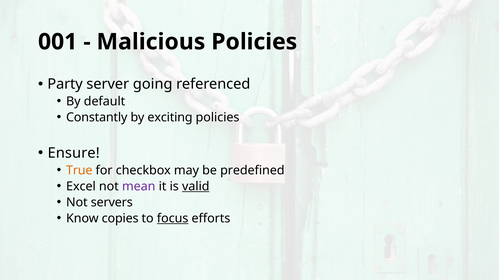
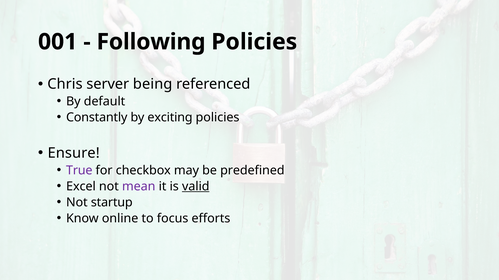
Malicious: Malicious -> Following (151, 42)
Party: Party -> Chris (65, 84)
going: going -> being (153, 84)
True colour: orange -> purple (79, 171)
servers: servers -> startup (112, 203)
copies: copies -> online (120, 219)
focus underline: present -> none (173, 219)
